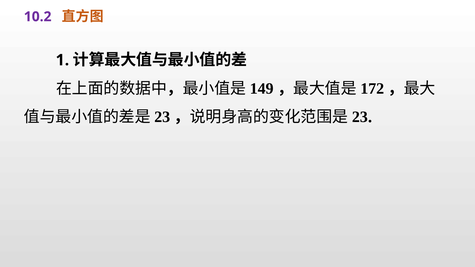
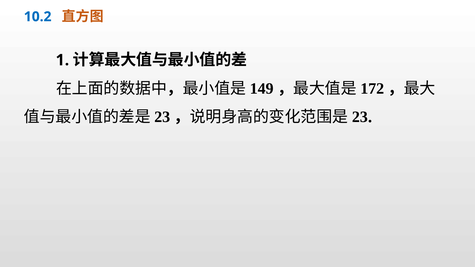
10.2 colour: purple -> blue (38, 17)
